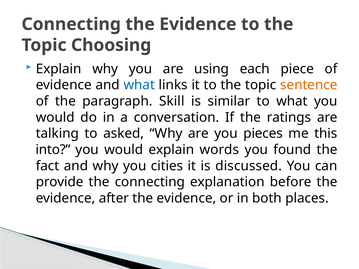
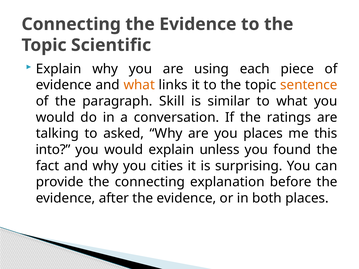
Choosing: Choosing -> Scientific (111, 45)
what colour: blue -> orange (139, 85)
you pieces: pieces -> places (263, 134)
words: words -> unless (219, 150)
discussed: discussed -> surprising (249, 166)
